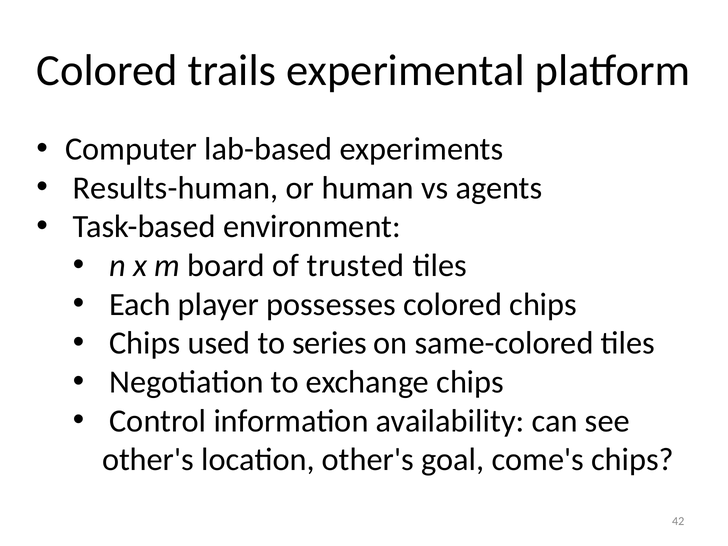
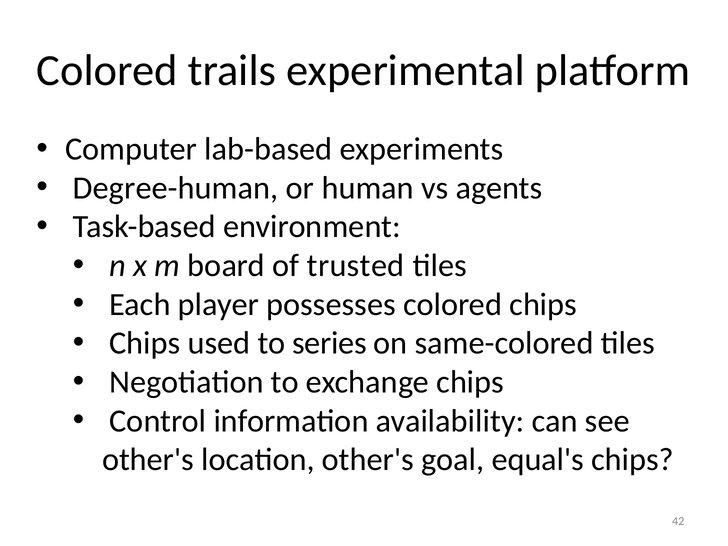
Results-human: Results-human -> Degree-human (176, 188)
come's: come's -> equal's (538, 460)
